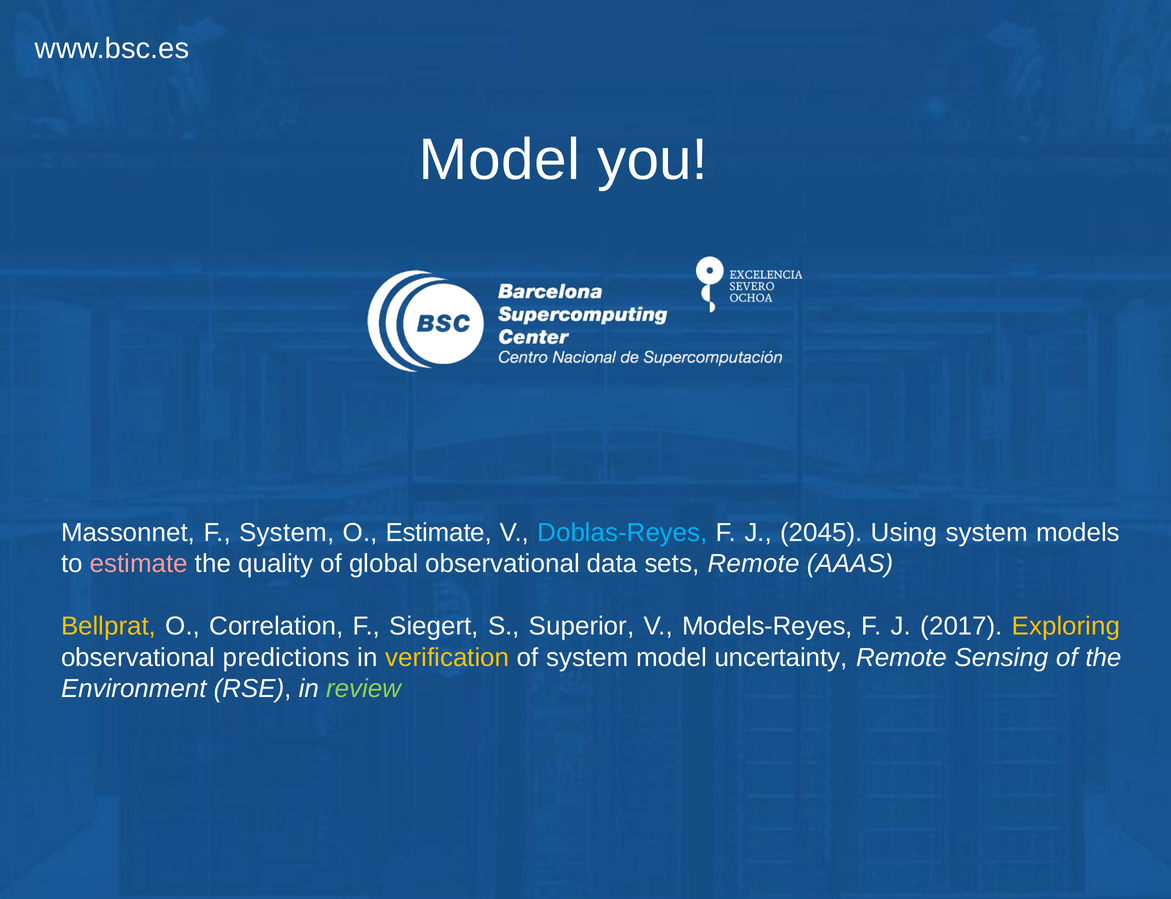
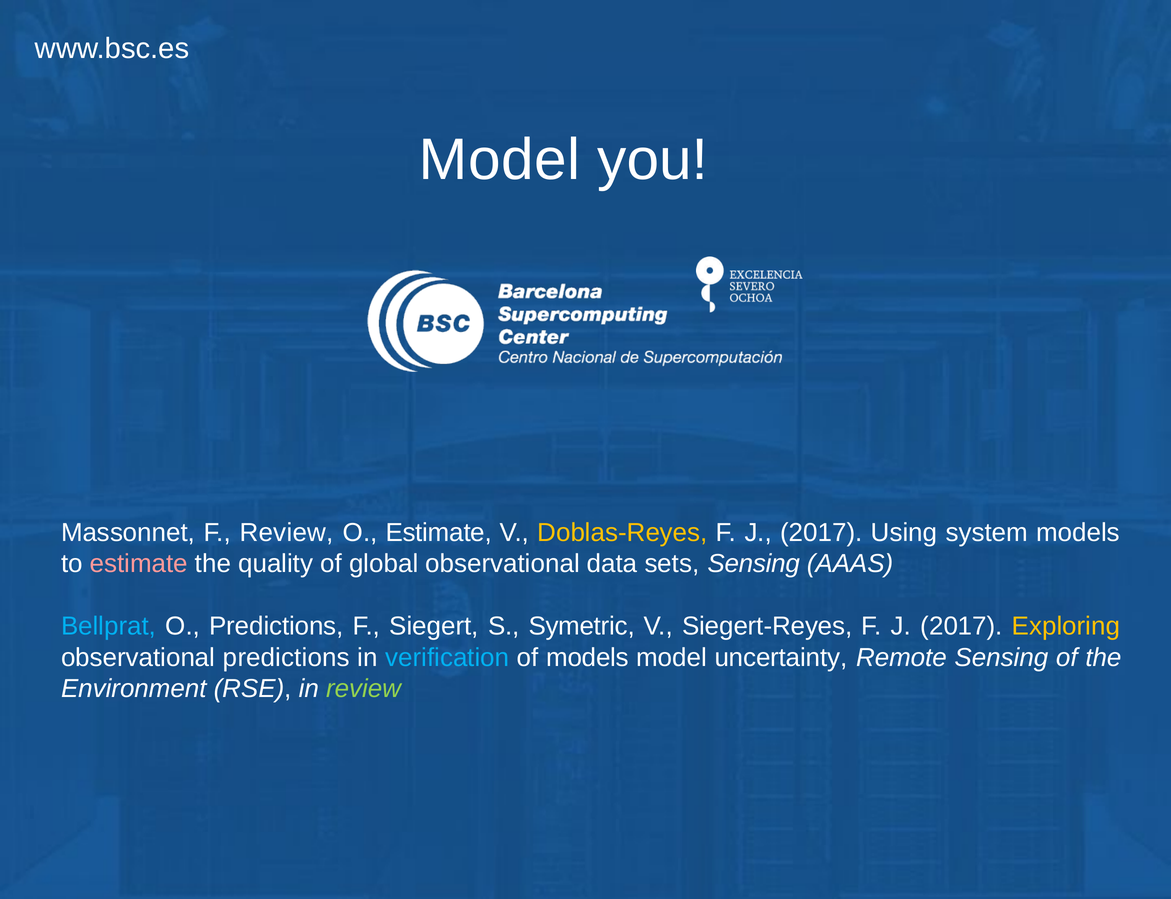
F System: System -> Review (287, 533)
Doblas-Reyes colour: light blue -> yellow (622, 533)
2045: 2045 -> 2017 (821, 533)
sets Remote: Remote -> Sensing (754, 564)
Bellprat colour: yellow -> light blue (109, 626)
O Correlation: Correlation -> Predictions (276, 626)
Superior: Superior -> Symetric (582, 626)
Models-Reyes: Models-Reyes -> Siegert-Reyes (767, 626)
verification colour: yellow -> light blue (447, 658)
of system: system -> models (587, 658)
